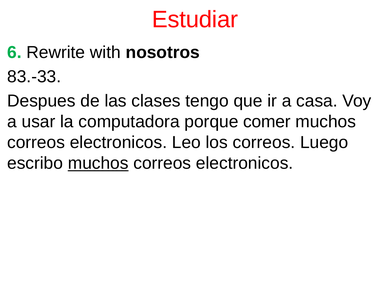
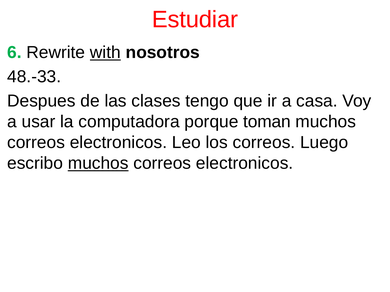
with underline: none -> present (105, 53)
83.-33: 83.-33 -> 48.-33 (34, 77)
comer: comer -> toman (267, 122)
